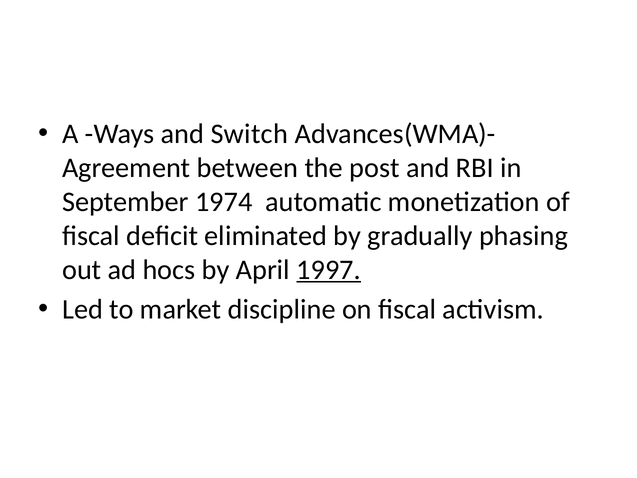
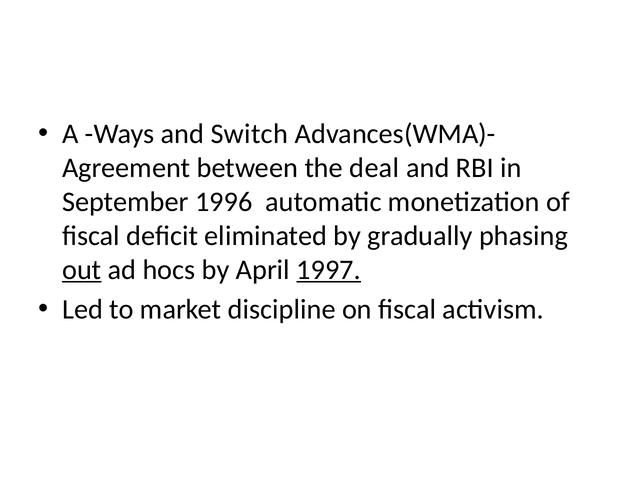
post: post -> deal (374, 168)
1974: 1974 -> 1996 (224, 202)
out underline: none -> present (82, 270)
